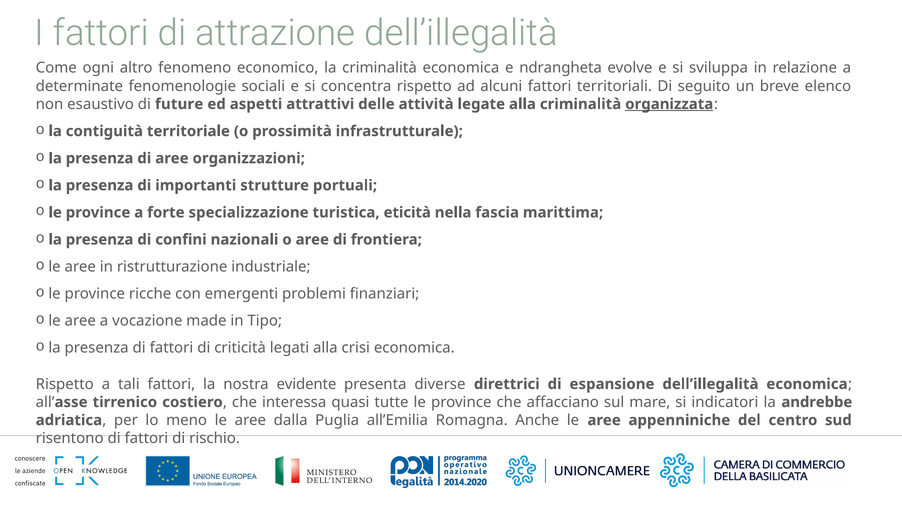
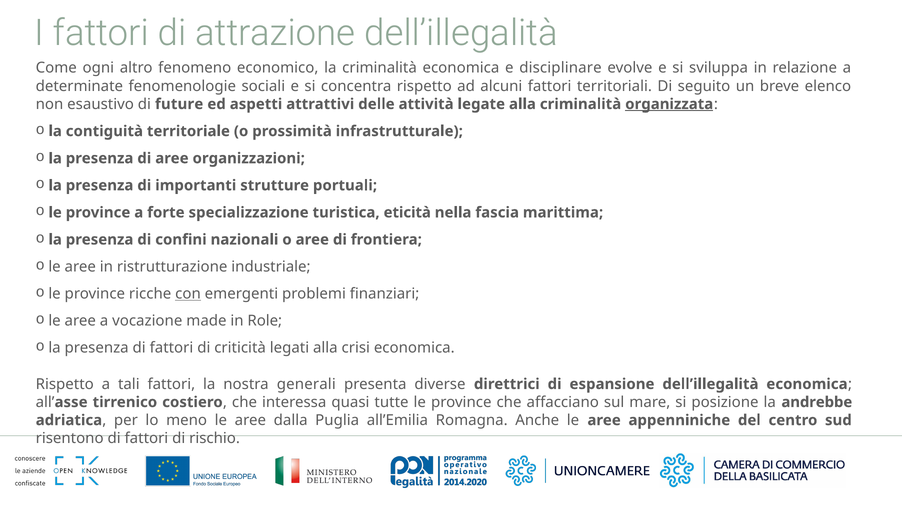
ndrangheta: ndrangheta -> disciplinare (560, 68)
con underline: none -> present (188, 293)
Tipo: Tipo -> Role (265, 320)
evidente: evidente -> generali (306, 384)
indicatori: indicatori -> posizione (725, 402)
